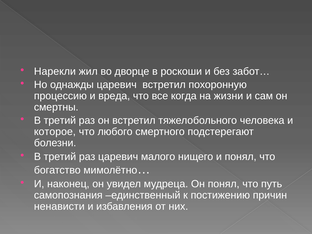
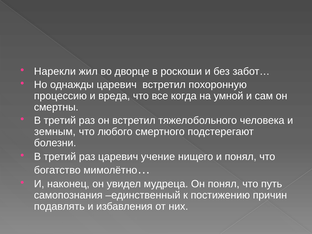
жизни: жизни -> умной (229, 96)
которое: которое -> земным (55, 132)
малого: малого -> учение (158, 157)
ненависти: ненависти -> подавлять (59, 206)
